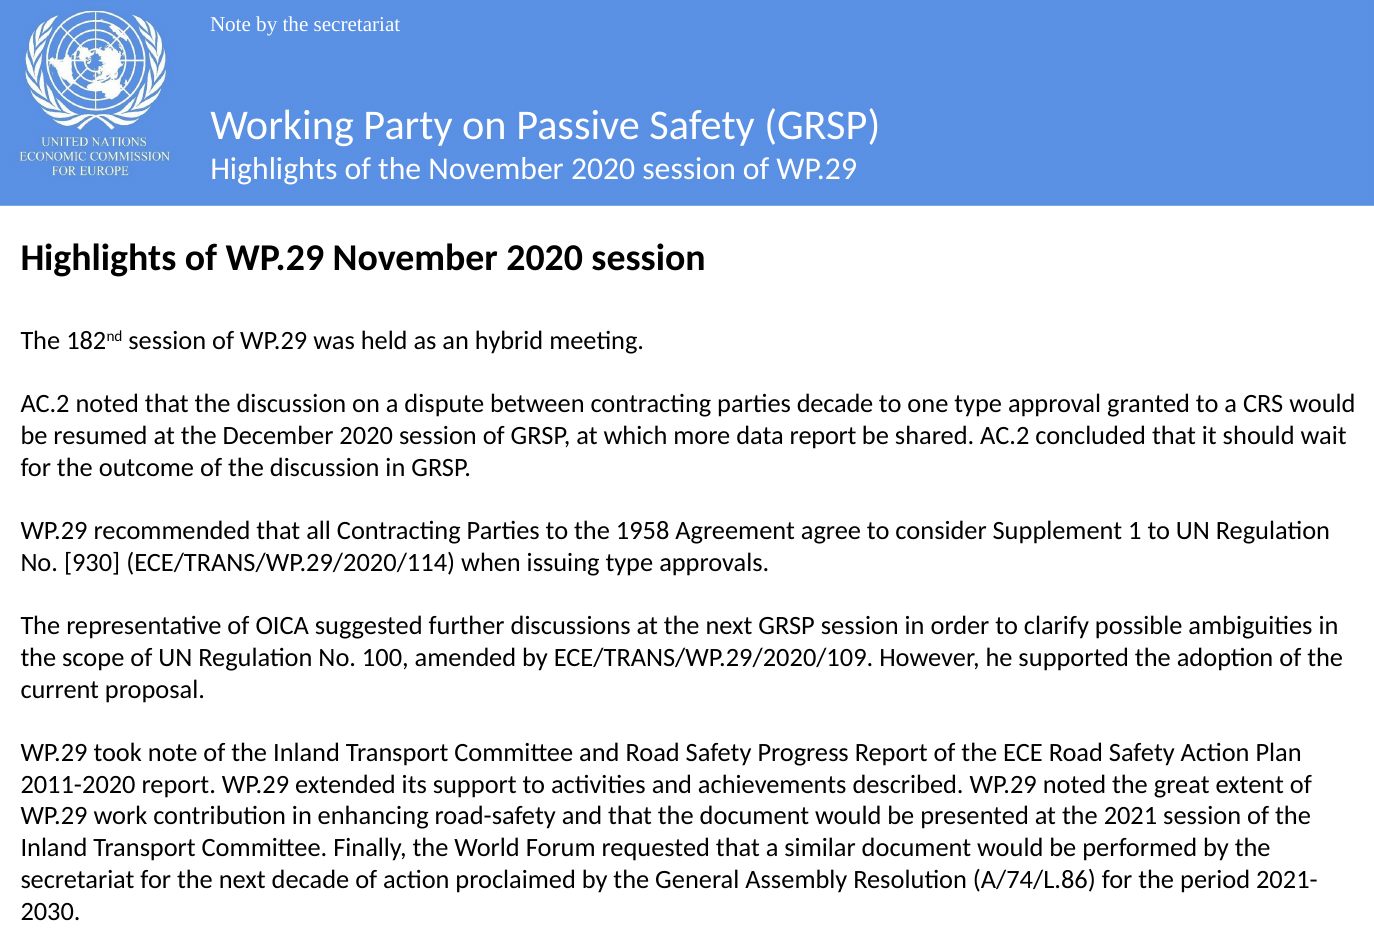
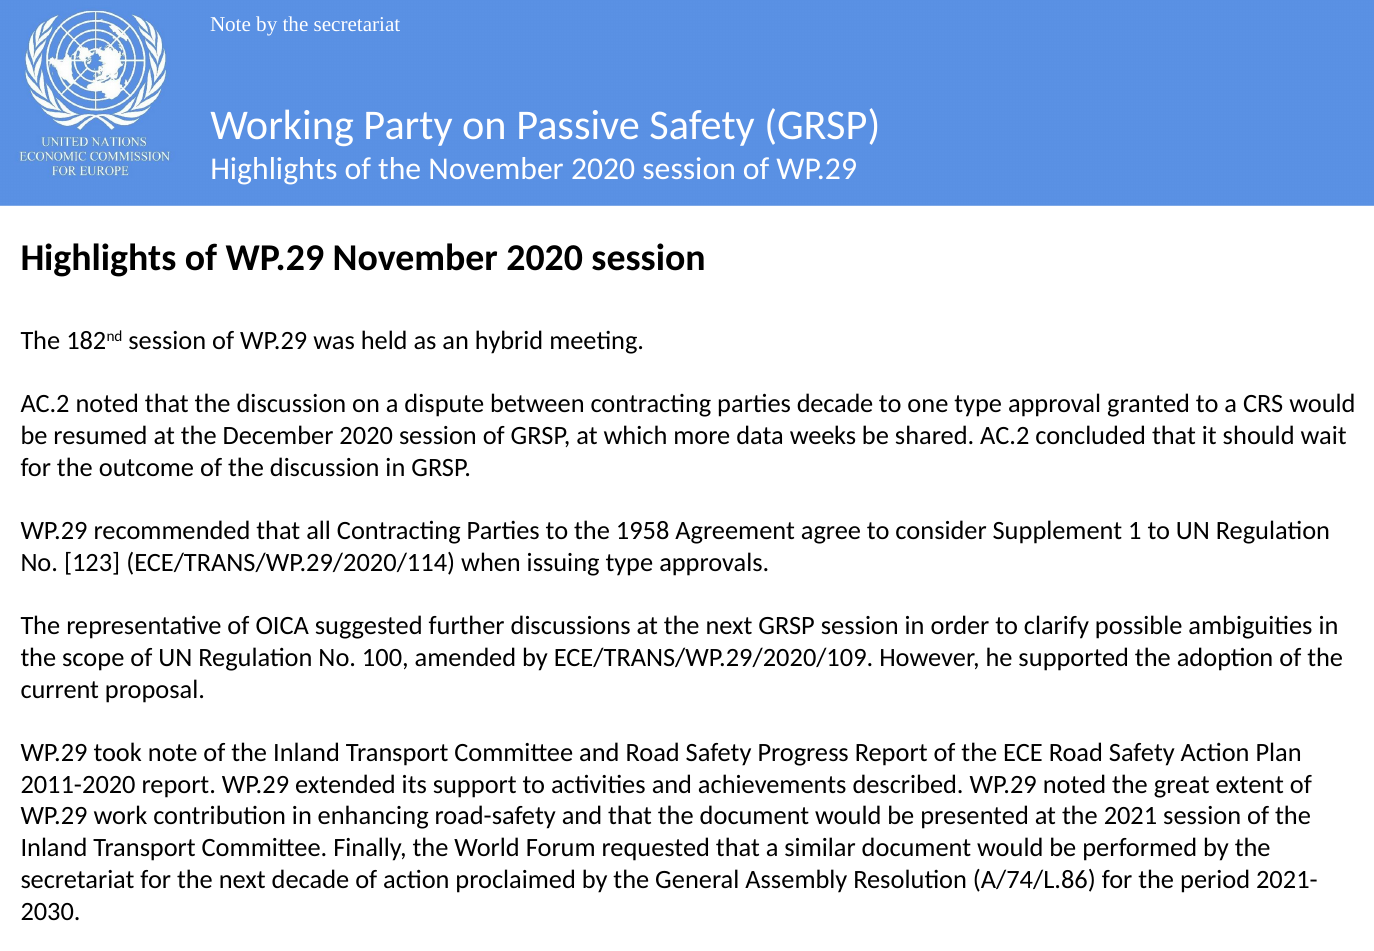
data report: report -> weeks (823, 436)
930: 930 -> 123 (92, 563)
